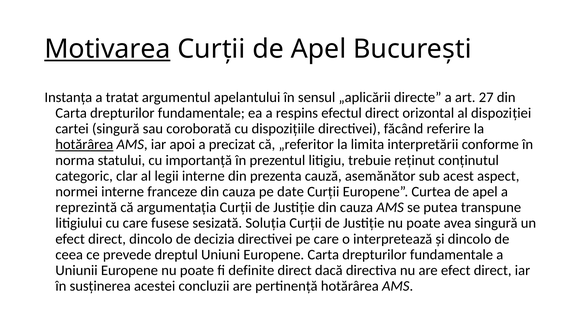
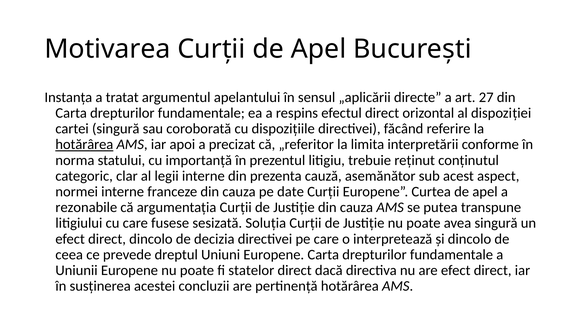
Motivarea underline: present -> none (107, 49)
reprezintă: reprezintă -> rezonabile (86, 207)
definite: definite -> statelor (251, 270)
